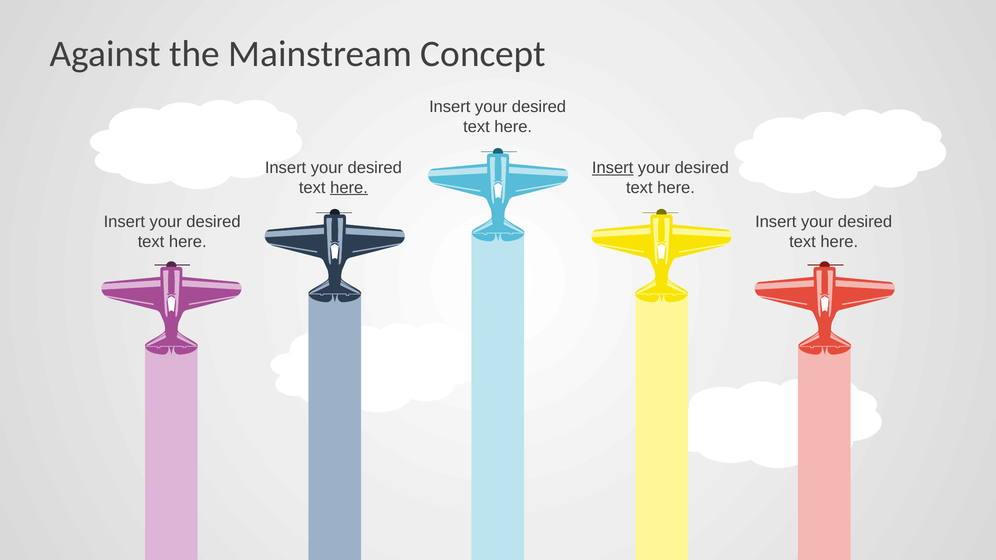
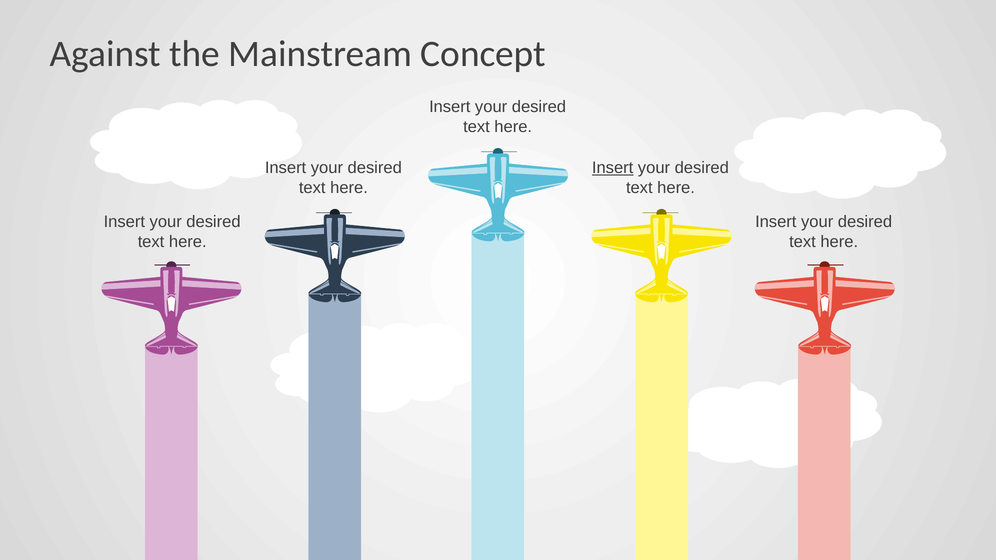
here underline: present -> none (349, 188)
